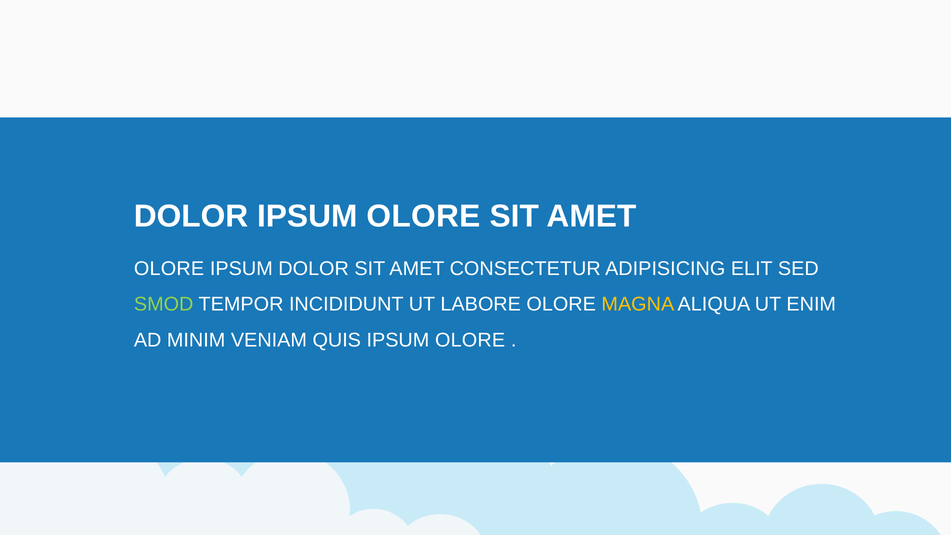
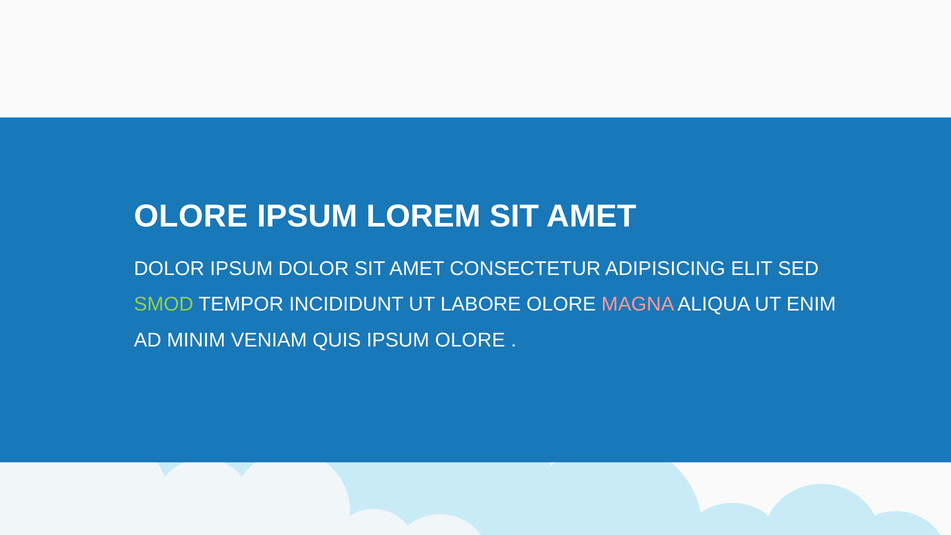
DOLOR: DOLOR -> OLORE (191, 216)
OLORE: OLORE -> LOREM (424, 216)
OLORE: OLORE -> DOLOR (169, 269)
MAGNA colour: yellow -> pink (638, 304)
